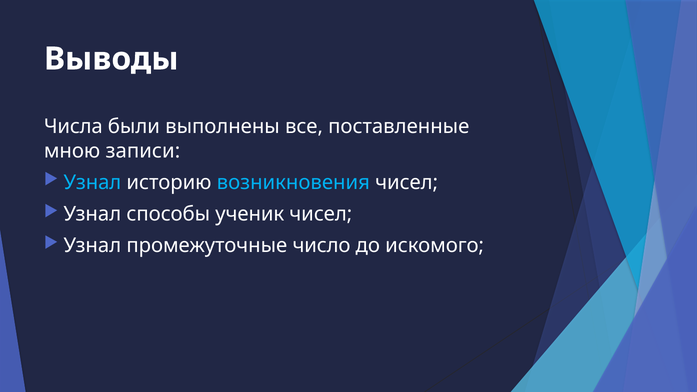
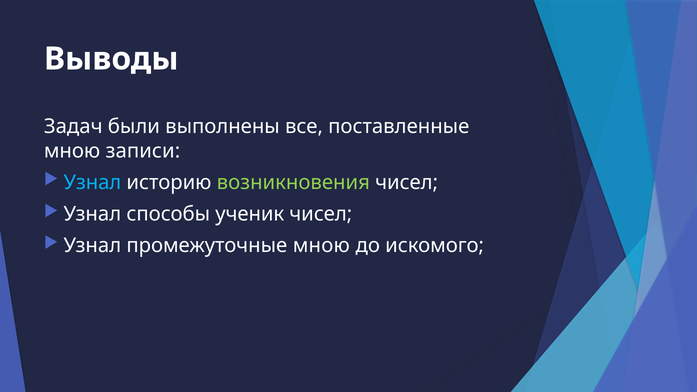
Числа: Числа -> Задач (73, 127)
возникновения colour: light blue -> light green (293, 183)
промежуточные число: число -> мною (321, 246)
